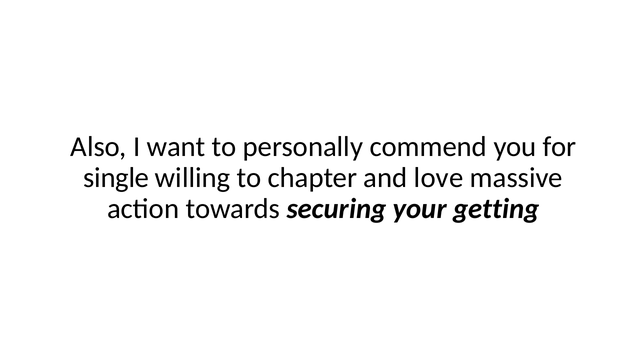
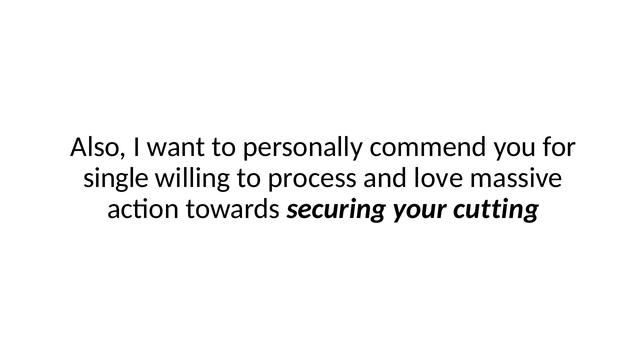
chapter: chapter -> process (312, 178)
getting: getting -> cutting (496, 209)
